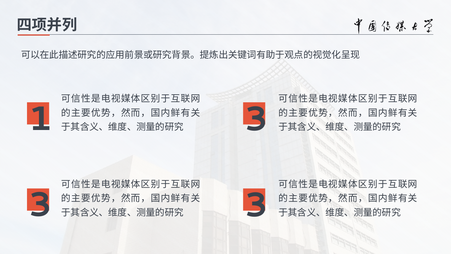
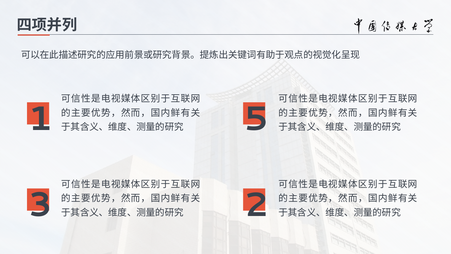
1 3: 3 -> 5 (256, 119)
3: 3 -> 2 (256, 205)
